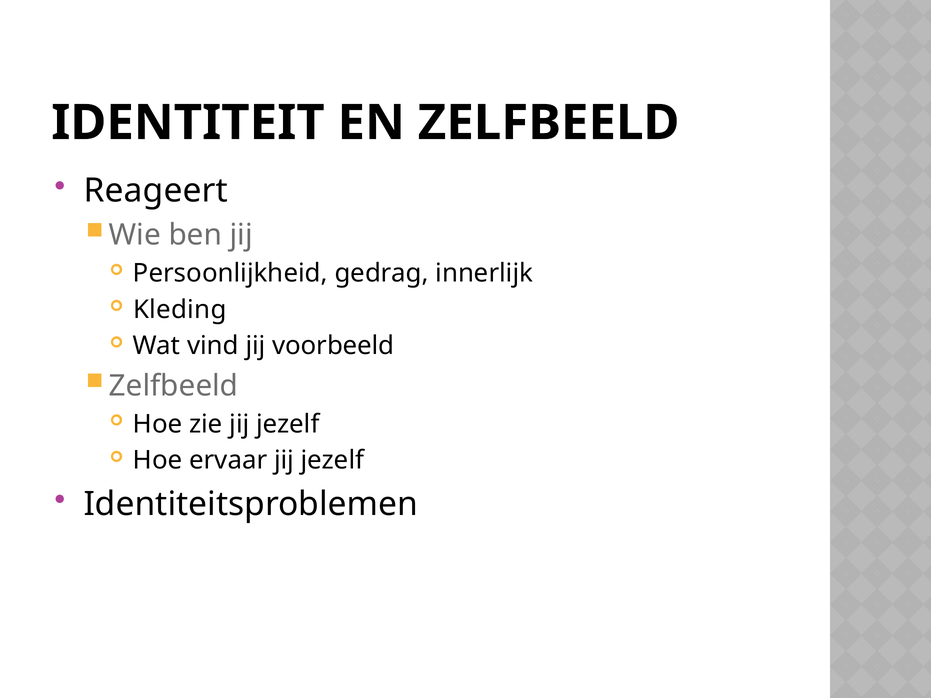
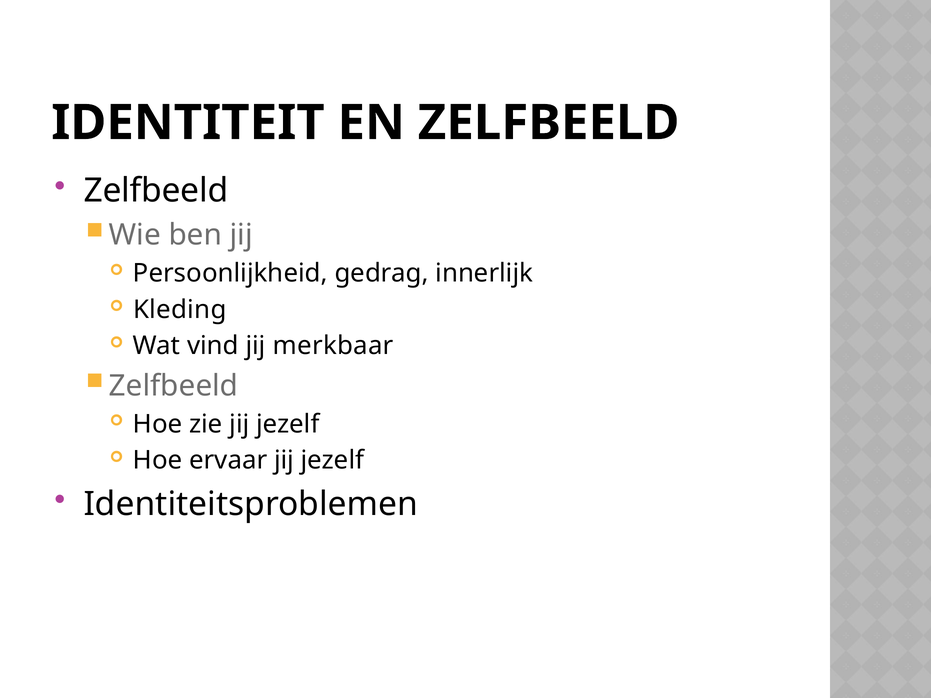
Reageert: Reageert -> Zelfbeeld (156, 191)
voorbeeld: voorbeeld -> merkbaar (333, 346)
